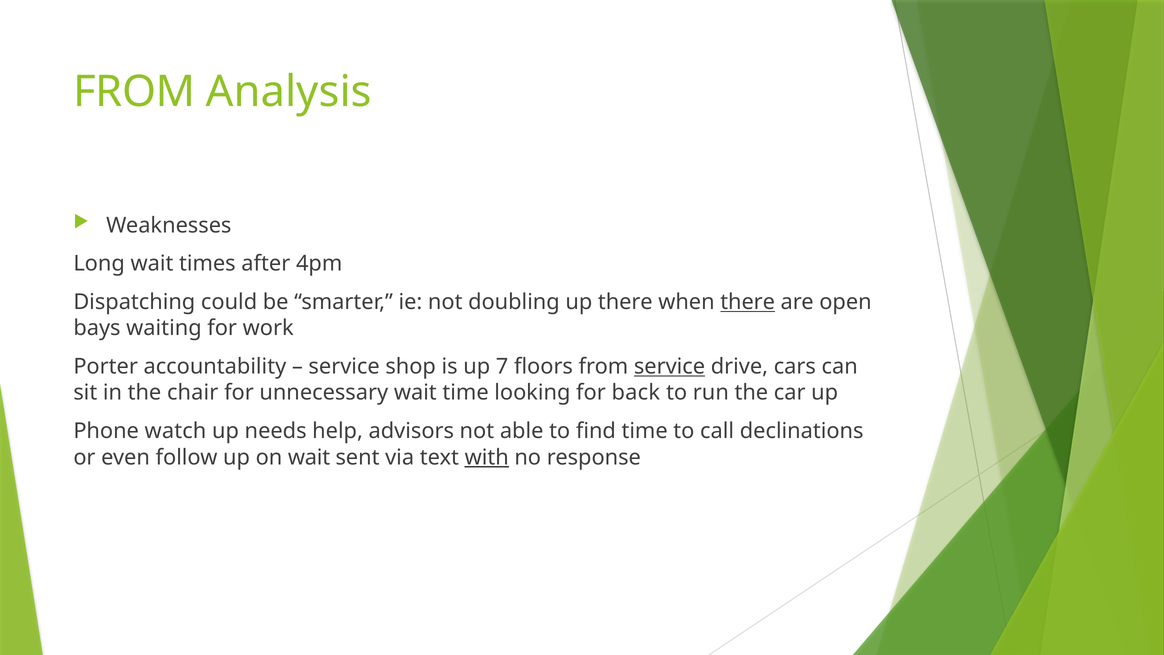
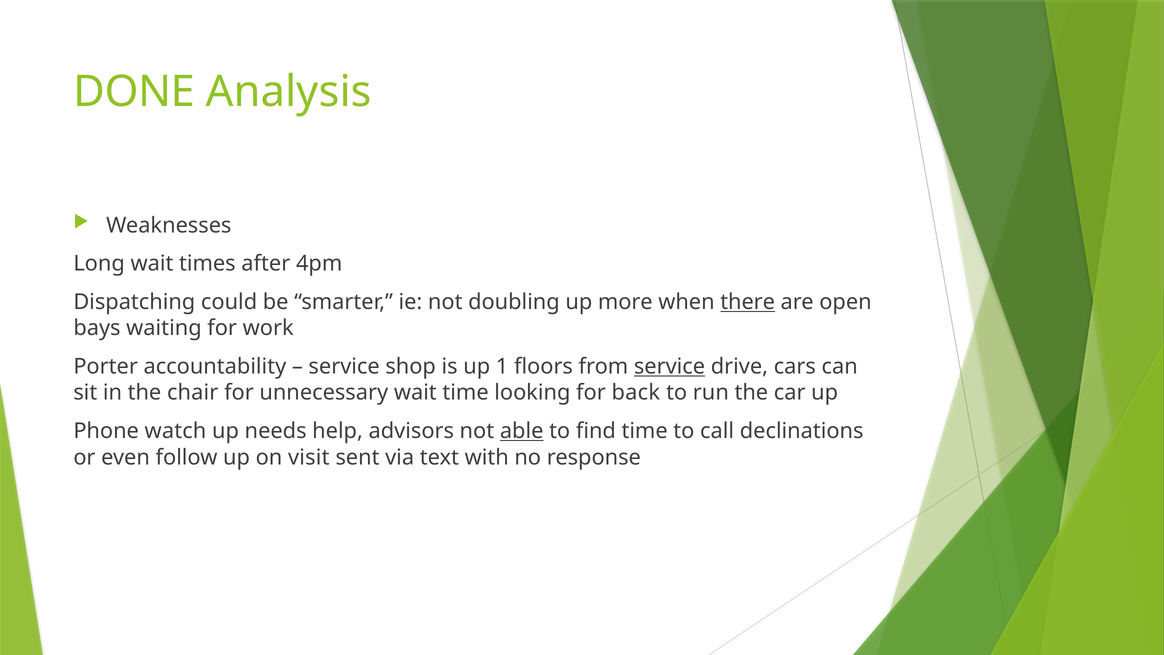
FROM: FROM -> DONE (134, 92)
up there: there -> more (625, 302)
7: 7 -> 1 (502, 366)
able underline: none -> present (522, 431)
on wait: wait -> visit (309, 457)
with underline: present -> none (487, 457)
